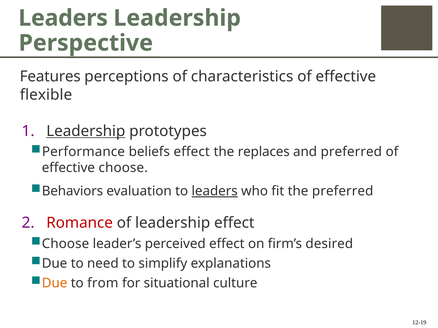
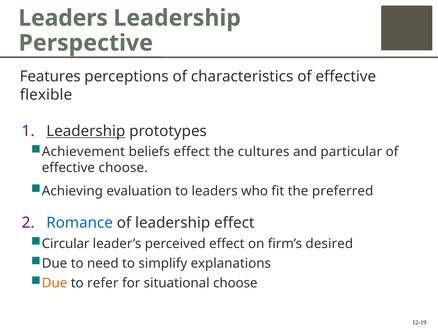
Performance: Performance -> Achievement (83, 152)
replaces: replaces -> cultures (264, 152)
and preferred: preferred -> particular (351, 152)
Behaviors: Behaviors -> Achieving (72, 191)
leaders underline: present -> none (215, 191)
Romance colour: red -> blue (80, 223)
Choose: Choose -> Circular (66, 244)
from: from -> refer (103, 283)
situational culture: culture -> choose (235, 283)
